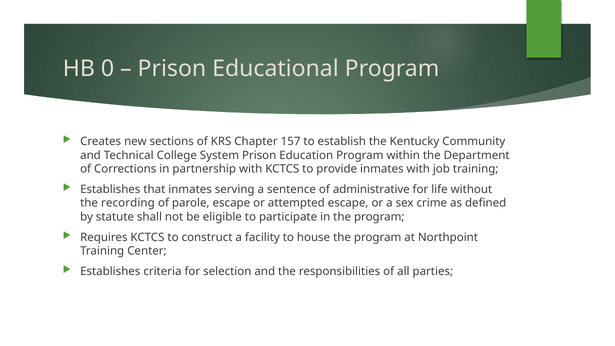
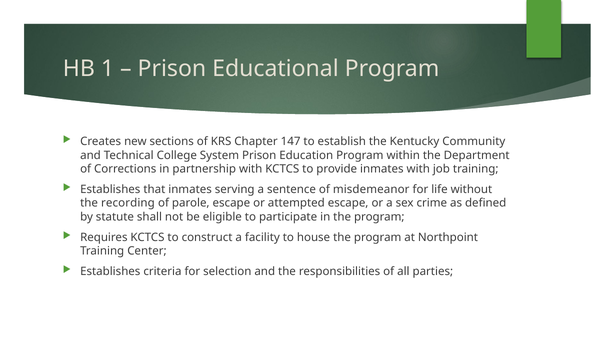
0: 0 -> 1 (108, 69)
157: 157 -> 147 (291, 141)
administrative: administrative -> misdemeanor (371, 189)
